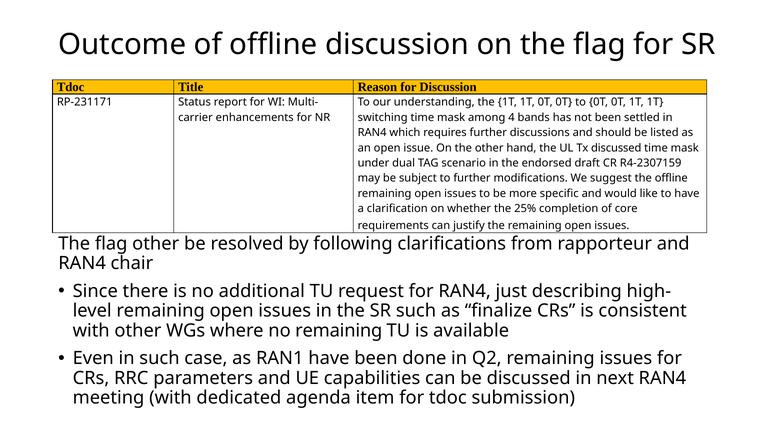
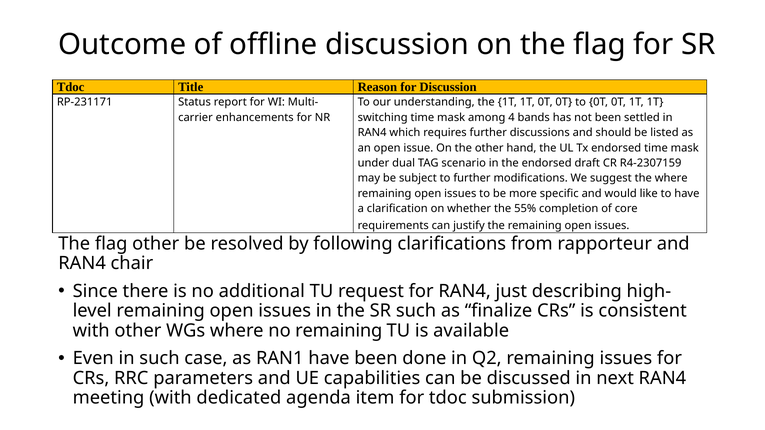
Tx discussed: discussed -> endorsed (616, 148)
the offline: offline -> where (671, 178)
25%: 25% -> 55% (525, 209)
